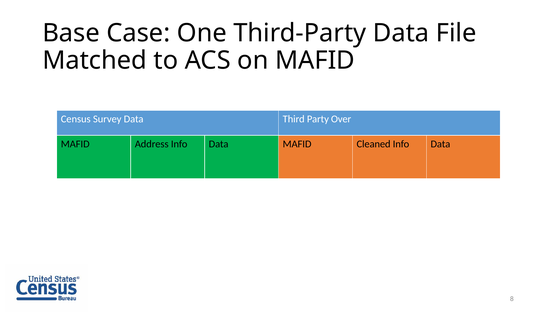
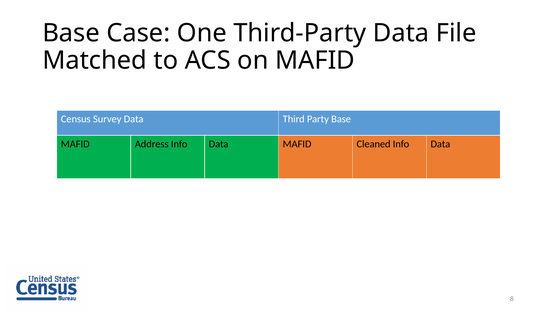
Party Over: Over -> Base (341, 119)
